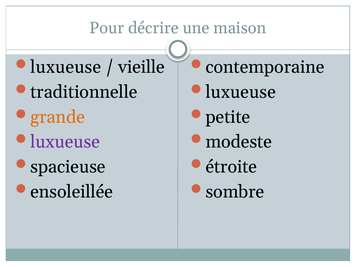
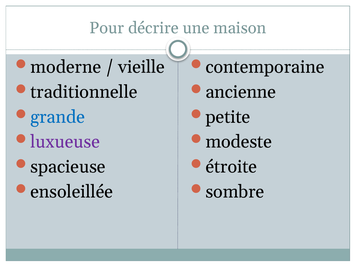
luxueuse: luxueuse -> moderne (66, 67)
luxueuse: luxueuse -> ancienne (241, 92)
grande colour: orange -> blue (58, 117)
